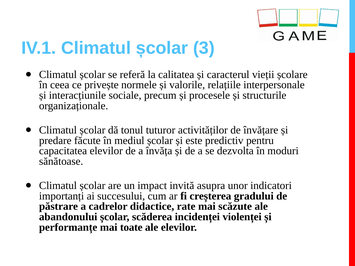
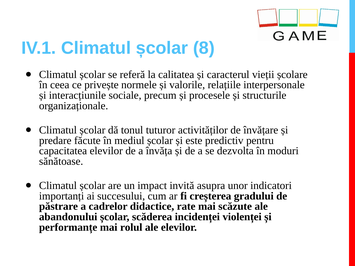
3: 3 -> 8 (204, 48)
toate: toate -> rolul (131, 227)
